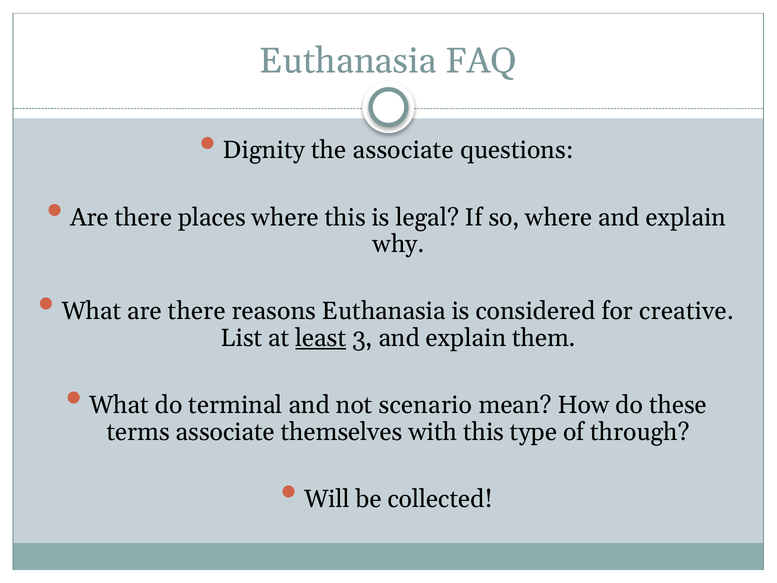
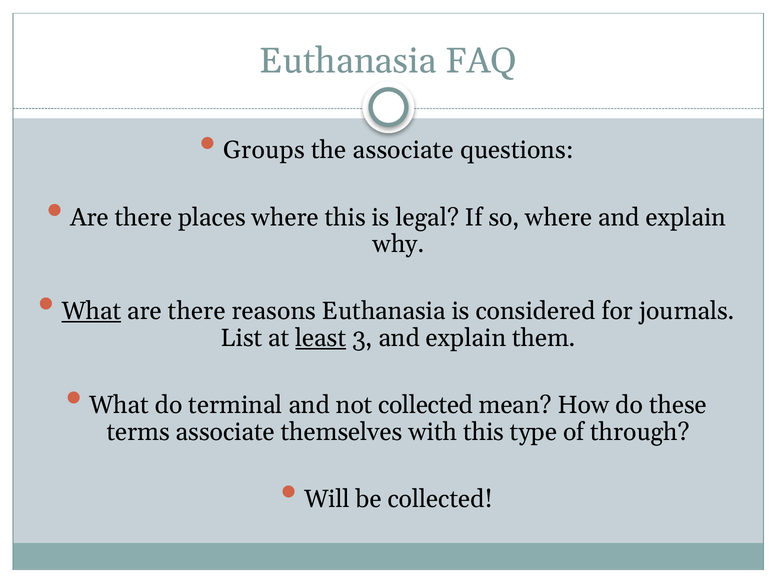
Dignity: Dignity -> Groups (264, 150)
What underline: none -> present (91, 311)
creative: creative -> journals (687, 311)
not scenario: scenario -> collected (426, 405)
